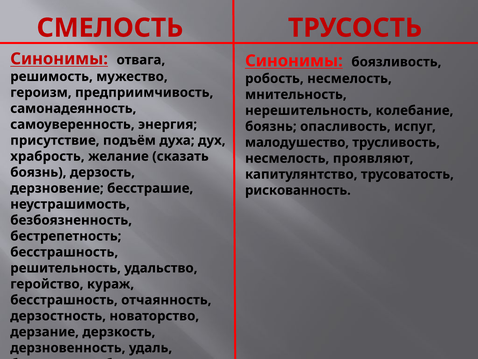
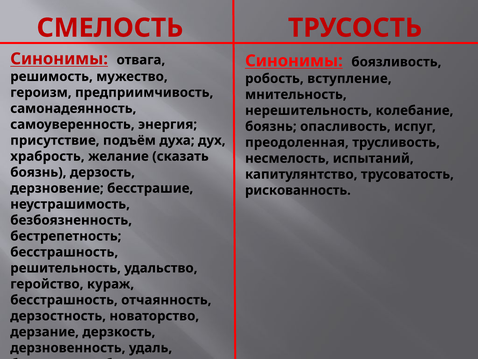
робость несмелость: несмелость -> вступление (349, 78)
малодушество: малодушество -> преодоленная (297, 142)
проявляют: проявляют -> испытаний (373, 158)
